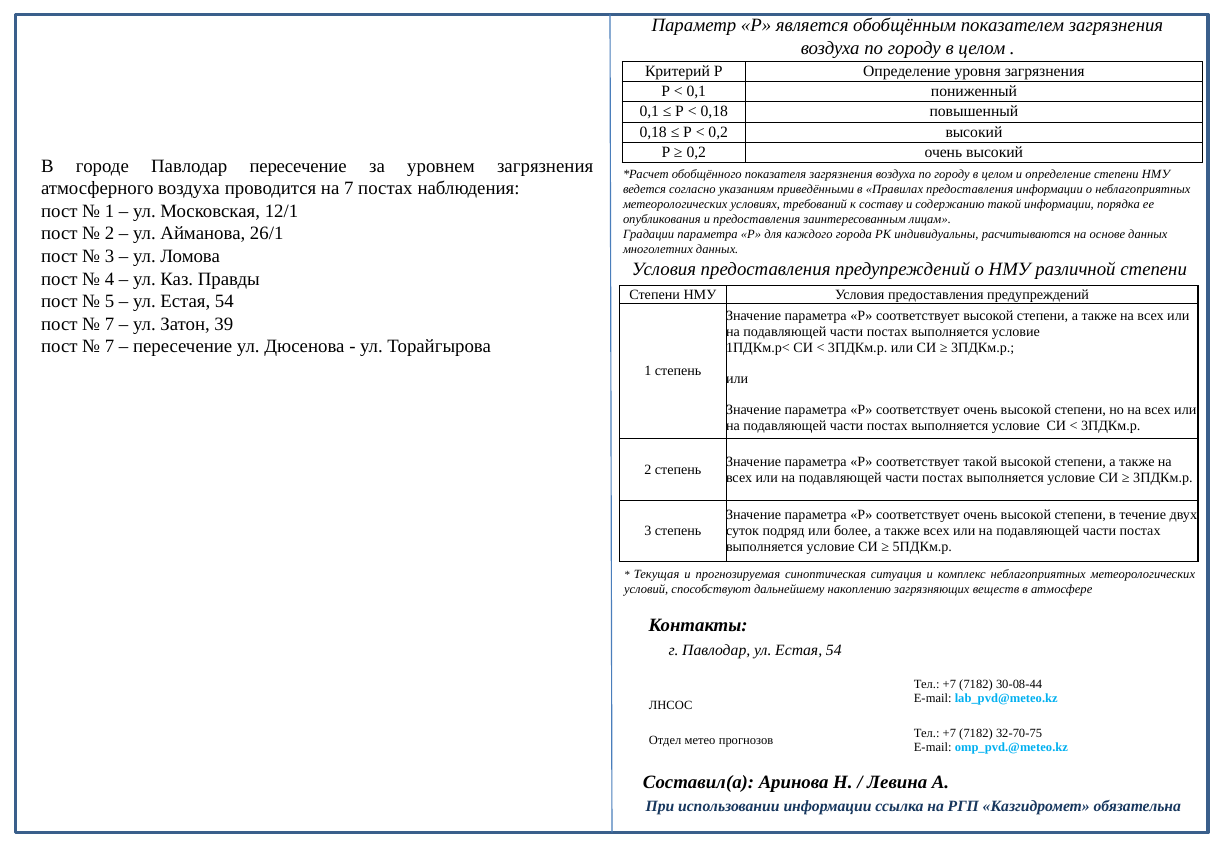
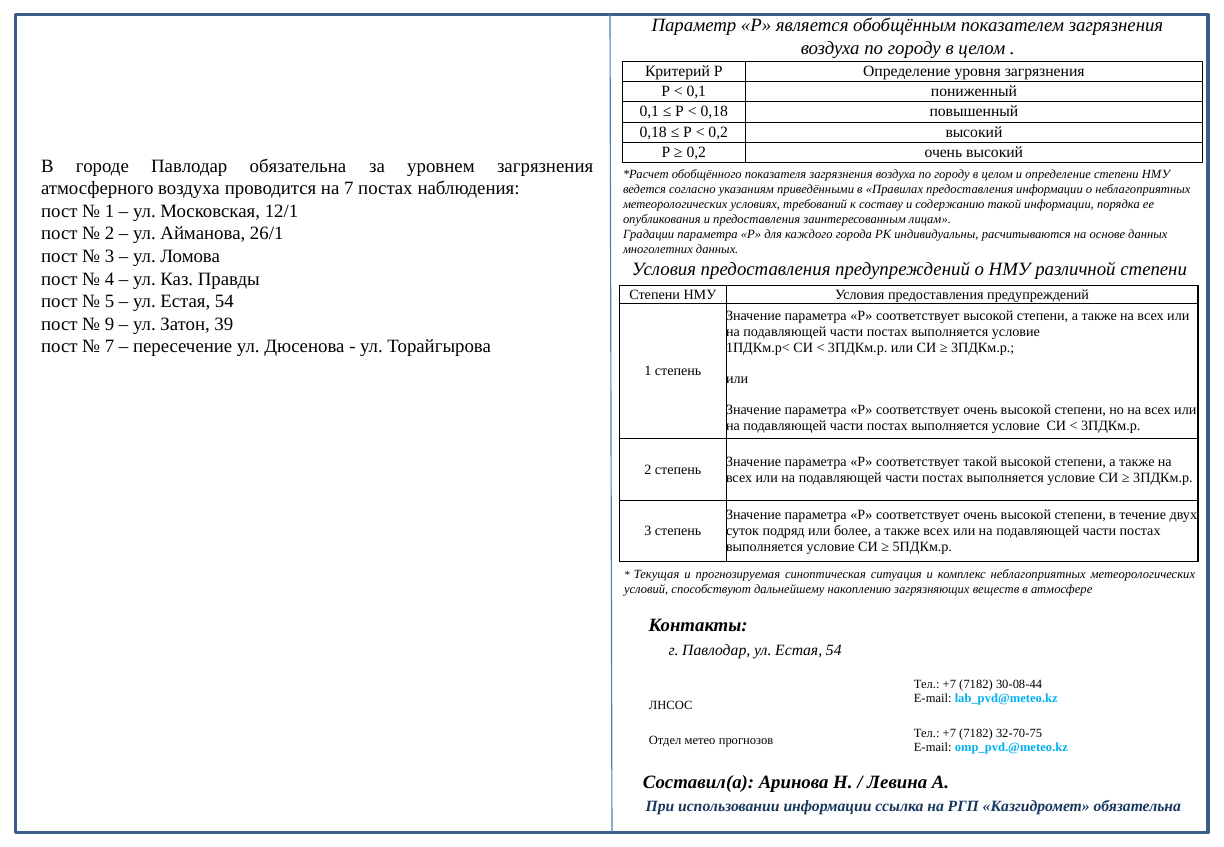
Павлодар пересечение: пересечение -> обязательна (298, 166)
7: 7 -> 9 (110, 324)
